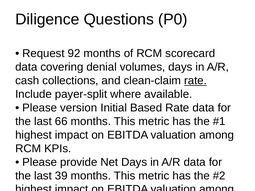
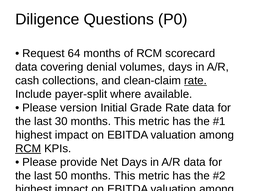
92: 92 -> 64 (74, 53)
Based: Based -> Grade (146, 108)
66: 66 -> 30 (61, 121)
RCM underline: none -> present (28, 149)
39: 39 -> 50 (61, 176)
